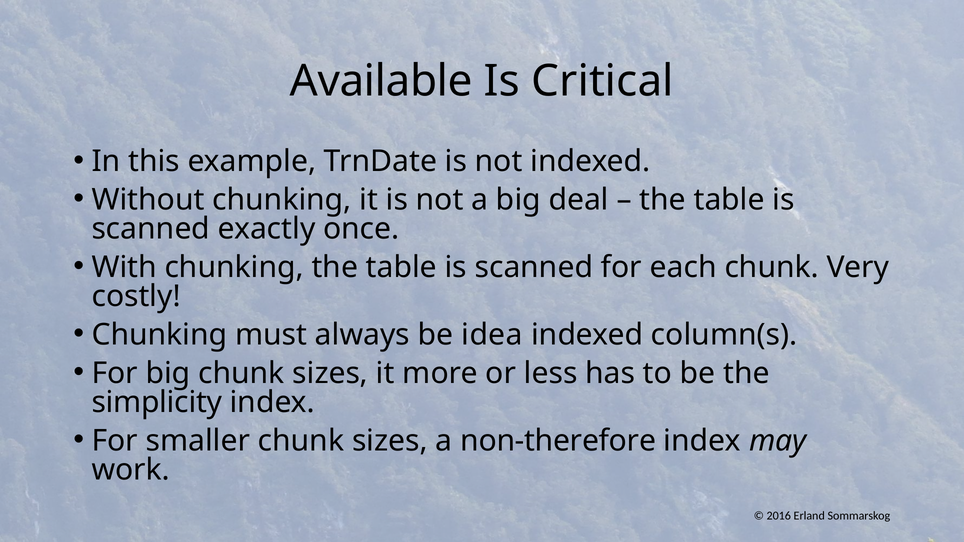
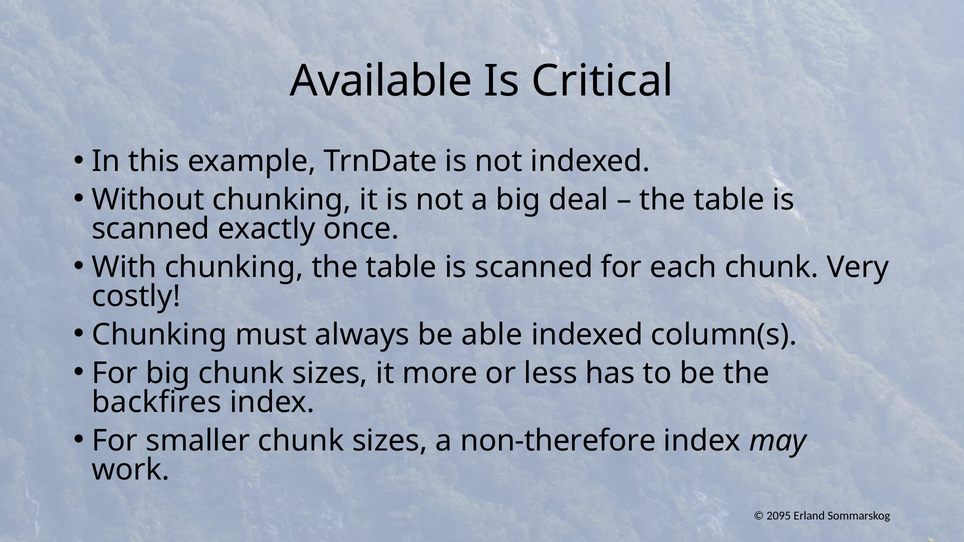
idea: idea -> able (492, 335)
simplicity: simplicity -> backfires (157, 403)
2016: 2016 -> 2095 (779, 516)
